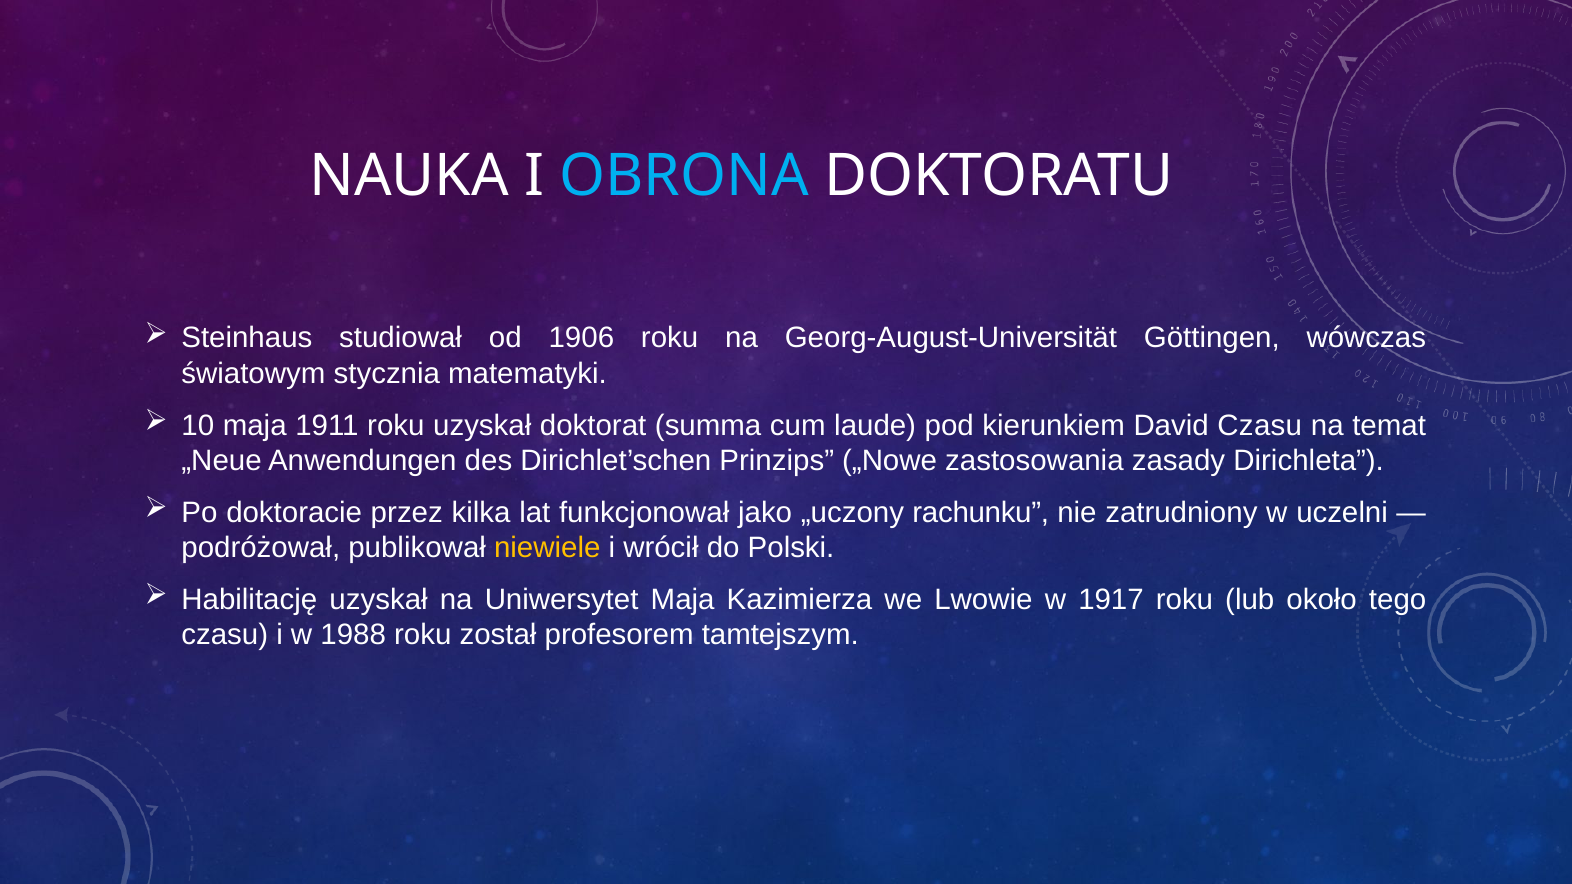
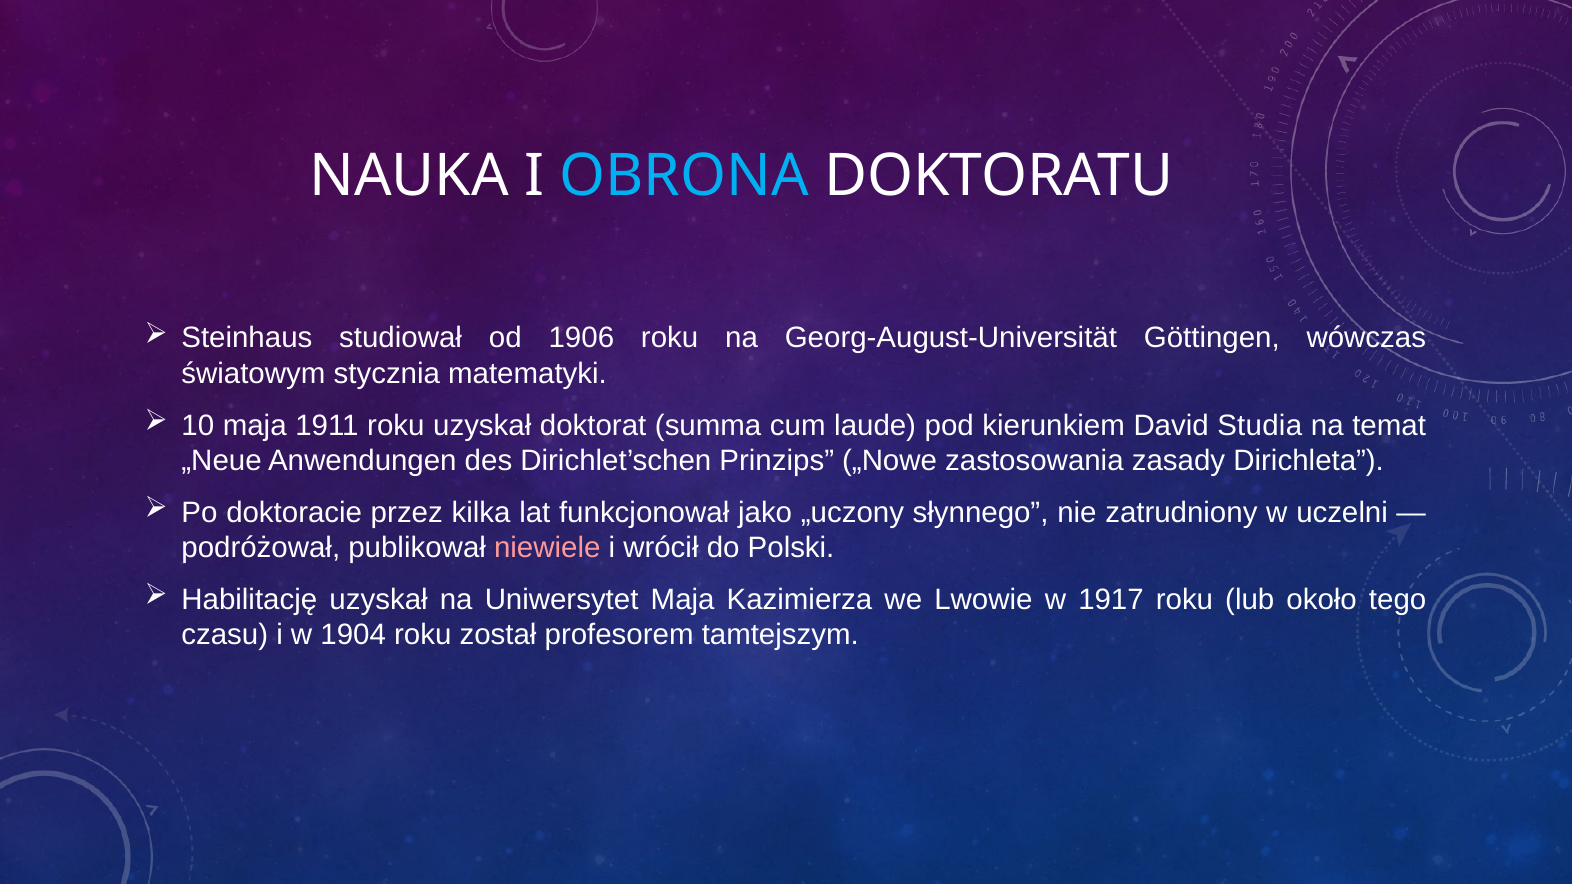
David Czasu: Czasu -> Studia (1260, 425)
rachunku: rachunku -> słynnego (981, 513)
niewiele colour: yellow -> pink (547, 548)
1988: 1988 -> 1904 (353, 635)
